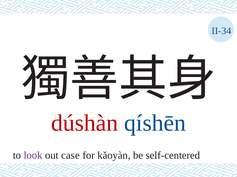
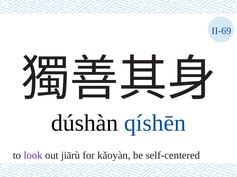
II-34: II-34 -> II-69 (221, 31)
dúshàn colour: red -> black (85, 123)
case: case -> jiārù (71, 156)
